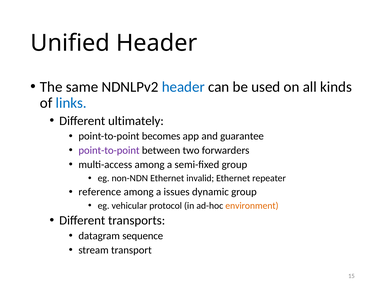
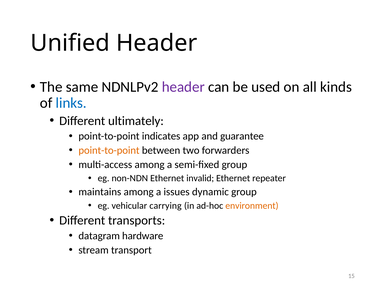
header colour: blue -> purple (183, 87)
becomes: becomes -> indicates (161, 136)
point-to-point colour: purple -> orange (109, 150)
reference: reference -> maintains (100, 192)
protocol: protocol -> carrying (166, 205)
sequence: sequence -> hardware (143, 236)
